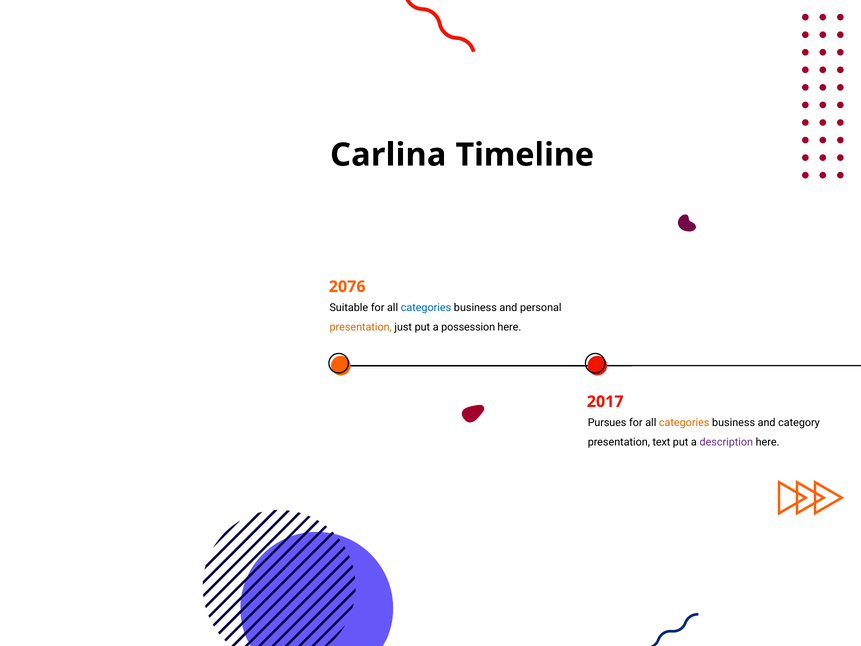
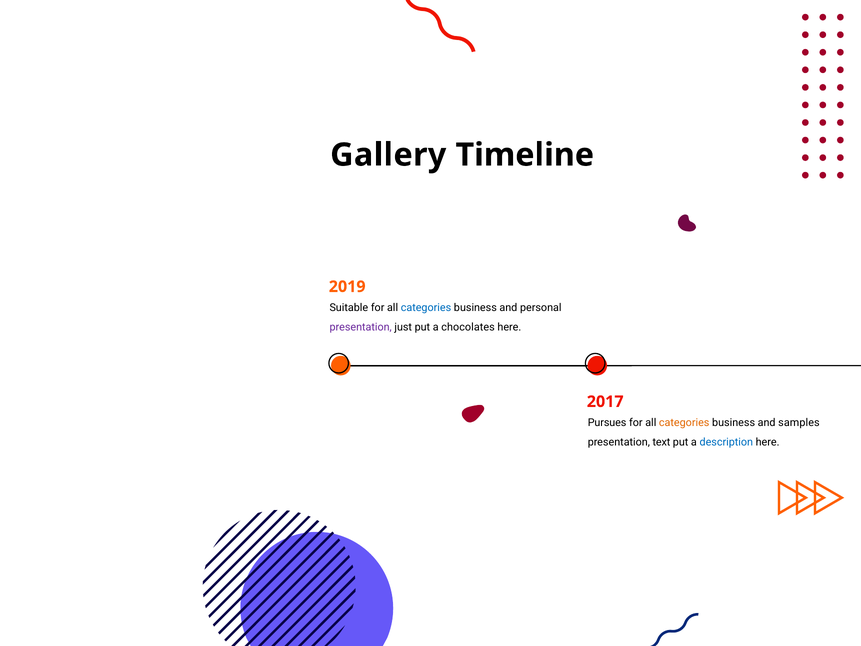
Carlina: Carlina -> Gallery (388, 155)
2076: 2076 -> 2019 (347, 287)
presentation colour: orange -> purple (361, 327)
possession: possession -> chocolates (468, 327)
category: category -> samples (799, 423)
description colour: purple -> blue (726, 442)
